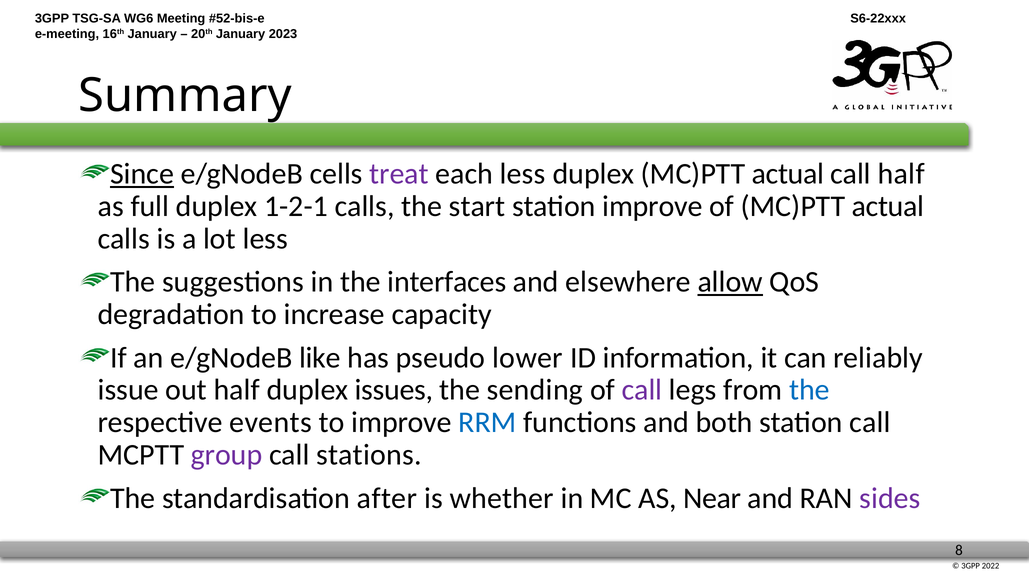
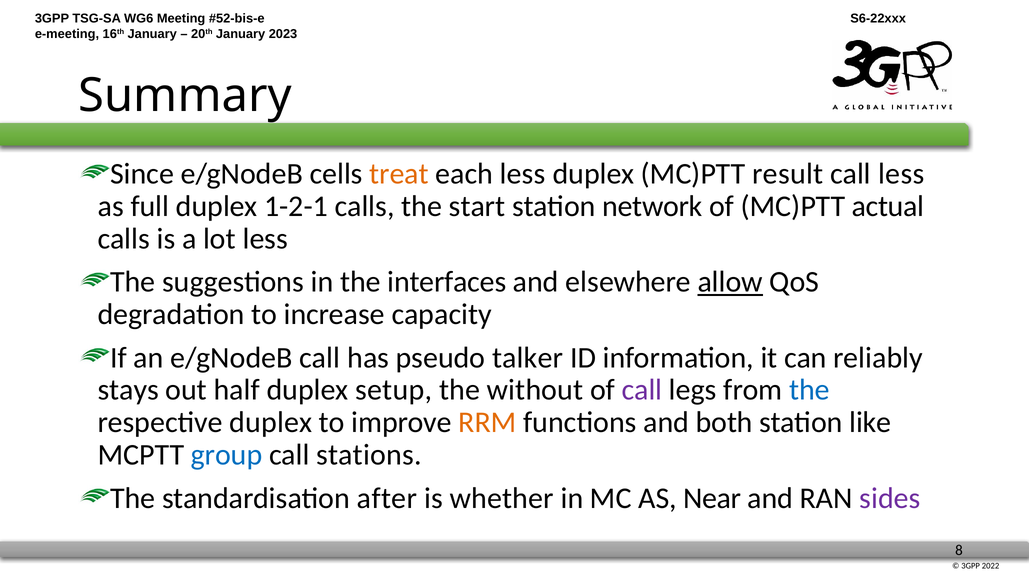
Since underline: present -> none (142, 174)
treat colour: purple -> orange (399, 174)
duplex MC)PTT actual: actual -> result (788, 174)
call half: half -> less (901, 174)
station improve: improve -> network (652, 206)
e/gNodeB like: like -> call (320, 358)
lower: lower -> talker (528, 358)
issue: issue -> stays (128, 390)
issues: issues -> setup (394, 390)
sending: sending -> without (535, 390)
respective events: events -> duplex (271, 422)
RRM colour: blue -> orange (487, 422)
station call: call -> like (870, 422)
group colour: purple -> blue (227, 455)
